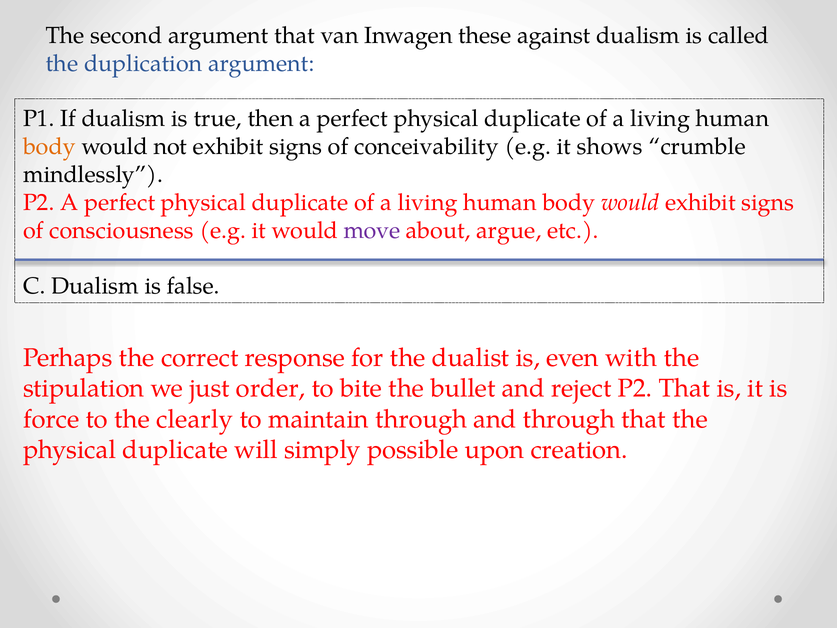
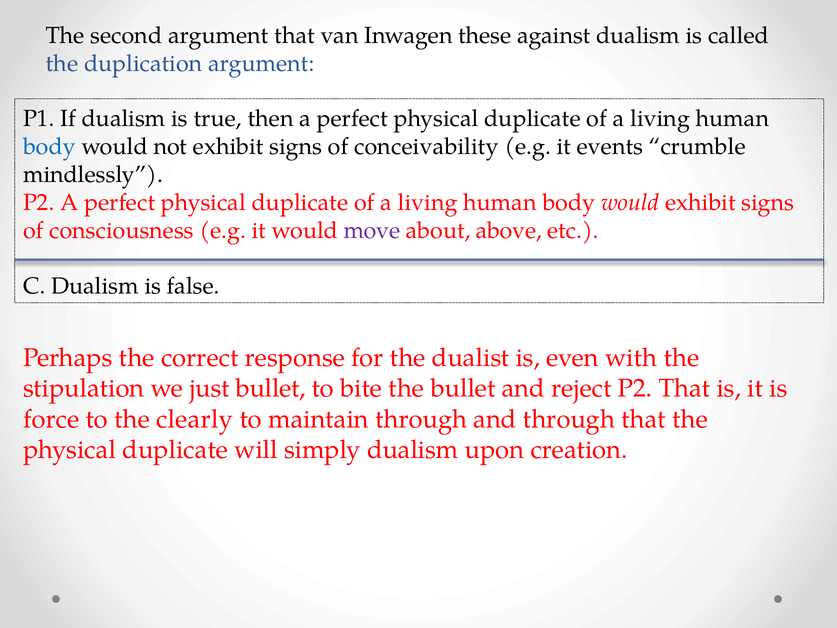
body colour: orange -> blue (49, 147)
shows: shows -> events (610, 147)
argue: argue -> above (509, 230)
just order: order -> bullet (271, 388)
simply possible: possible -> dualism (413, 450)
